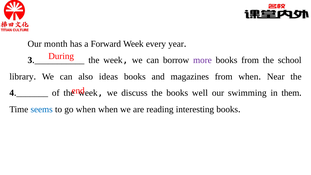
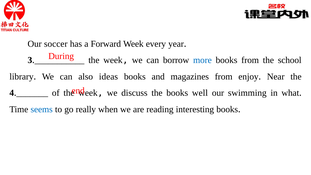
month: month -> soccer (56, 44)
more colour: purple -> blue (202, 60)
from when: when -> enjoy (248, 77)
them: them -> what (290, 93)
go when: when -> really (86, 109)
